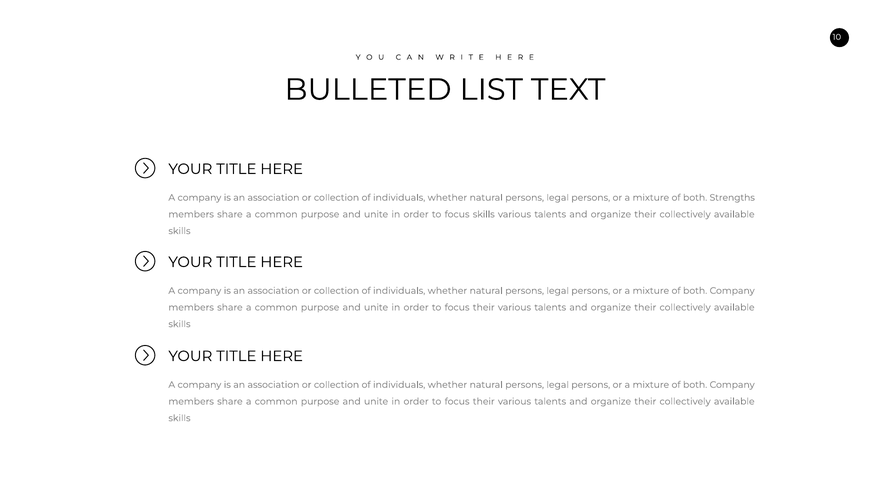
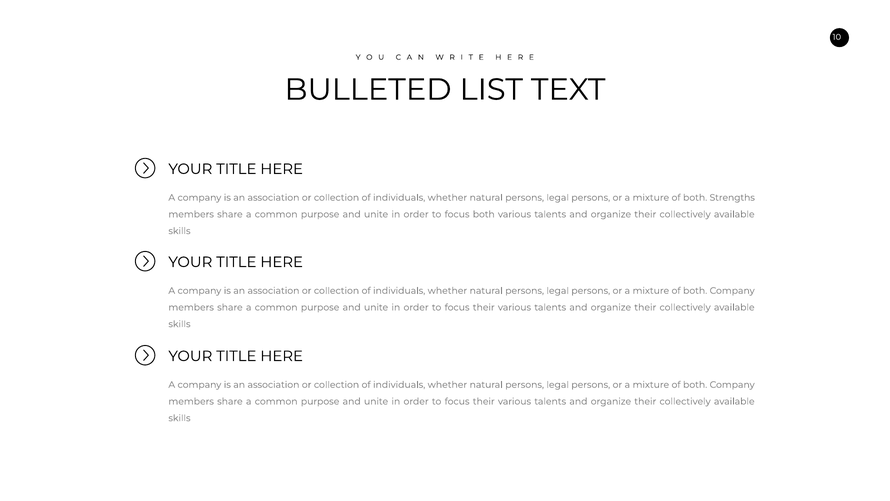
focus skills: skills -> both (484, 214)
